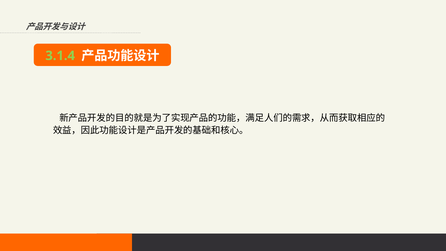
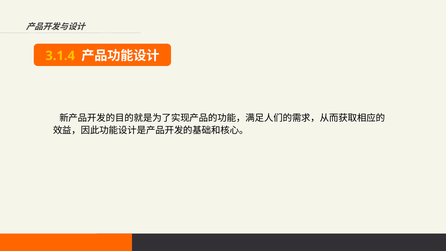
3.1.4 colour: light green -> yellow (60, 56)
